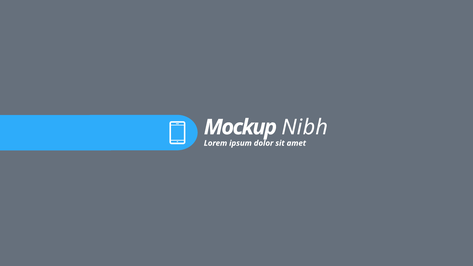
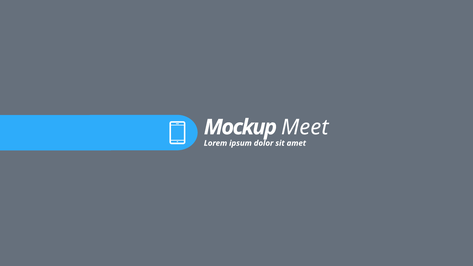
Nibh: Nibh -> Meet (305, 127)
